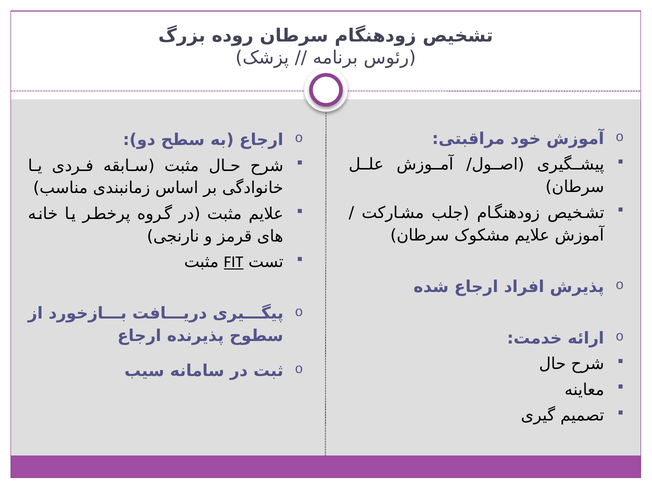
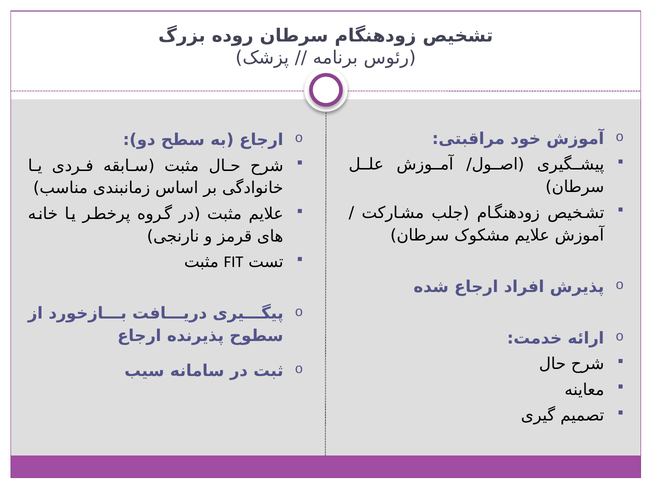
FIT underline: present -> none (234, 262)
